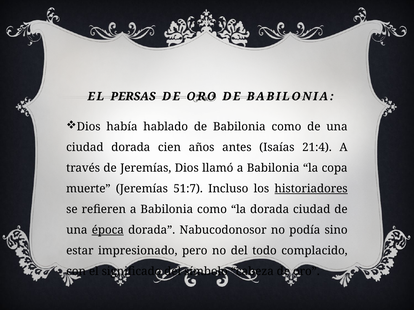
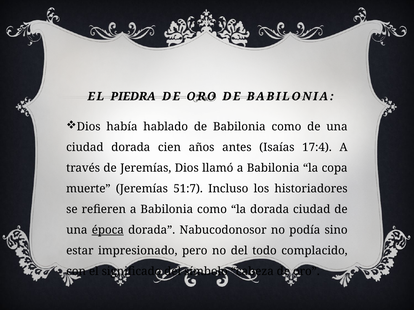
PERSAS: PERSAS -> PIEDRA (133, 97)
21:4: 21:4 -> 17:4 (317, 148)
historiadores underline: present -> none (311, 189)
